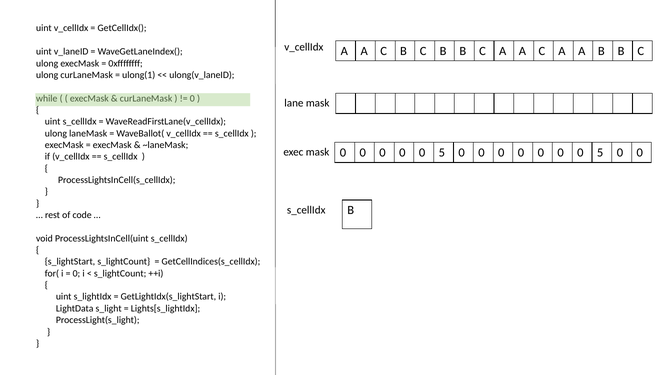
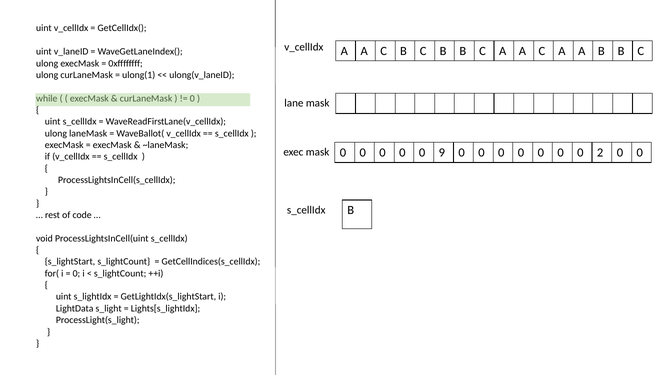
5: 5 -> 9 (442, 152)
5: 5 -> 2 (600, 152)
